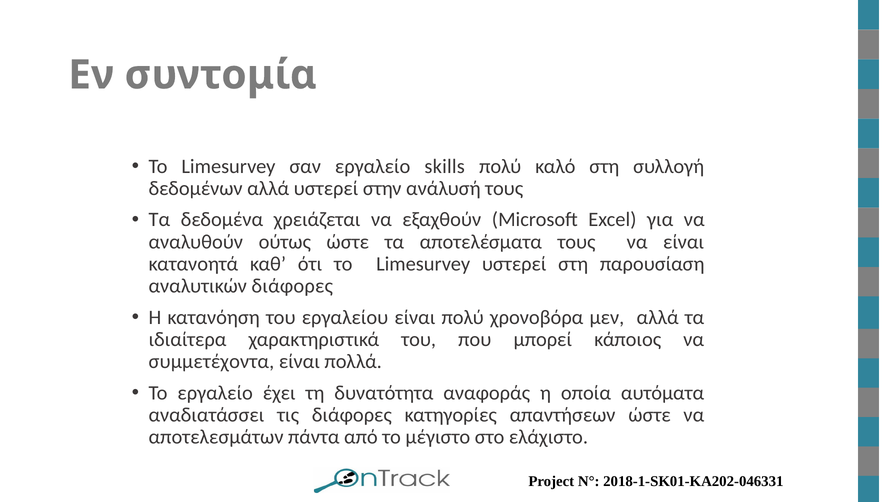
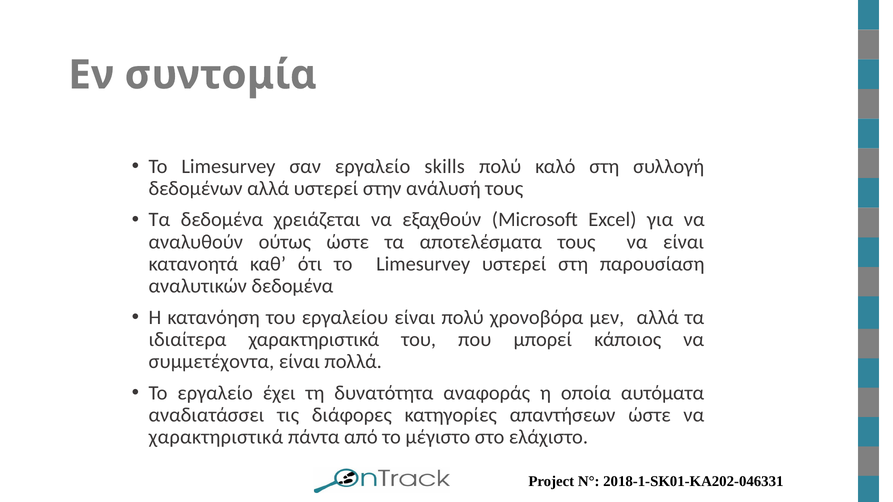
αναλυτικών διάφορες: διάφορες -> δεδομένα (292, 286)
αποτελεσμάτων: αποτελεσμάτων -> χαρακτηριστικά (216, 437)
